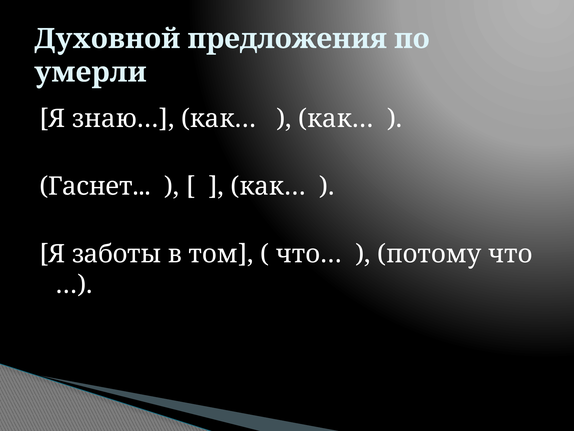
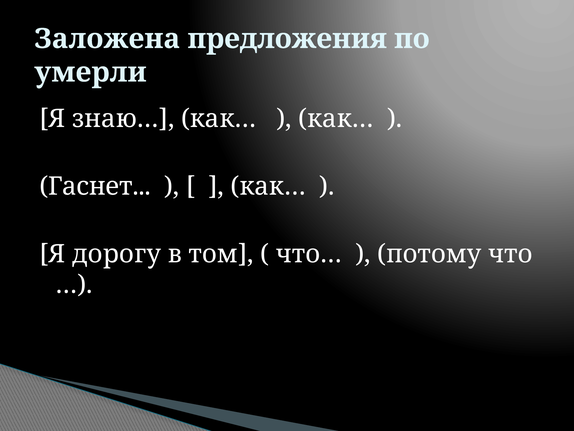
Духовной: Духовной -> Заложена (107, 39)
заботы: заботы -> дорогу (117, 254)
